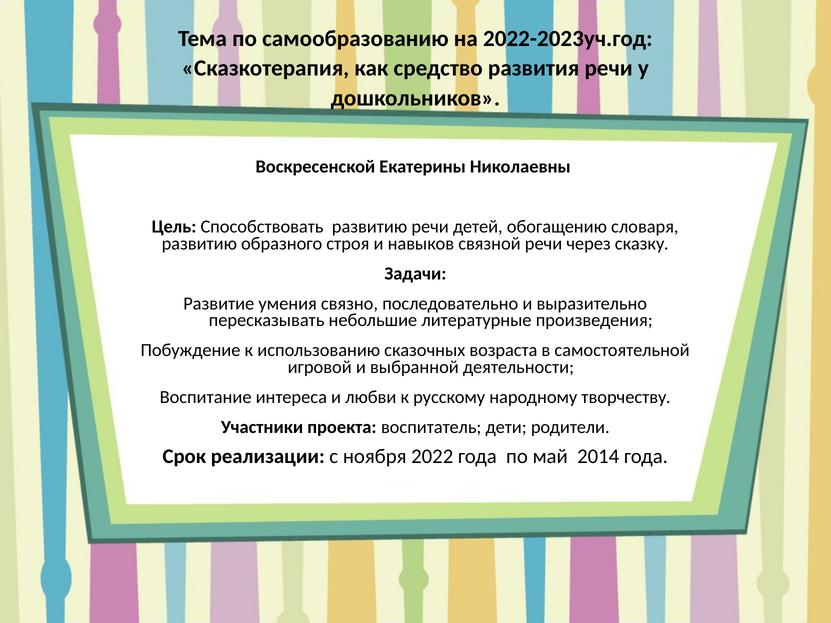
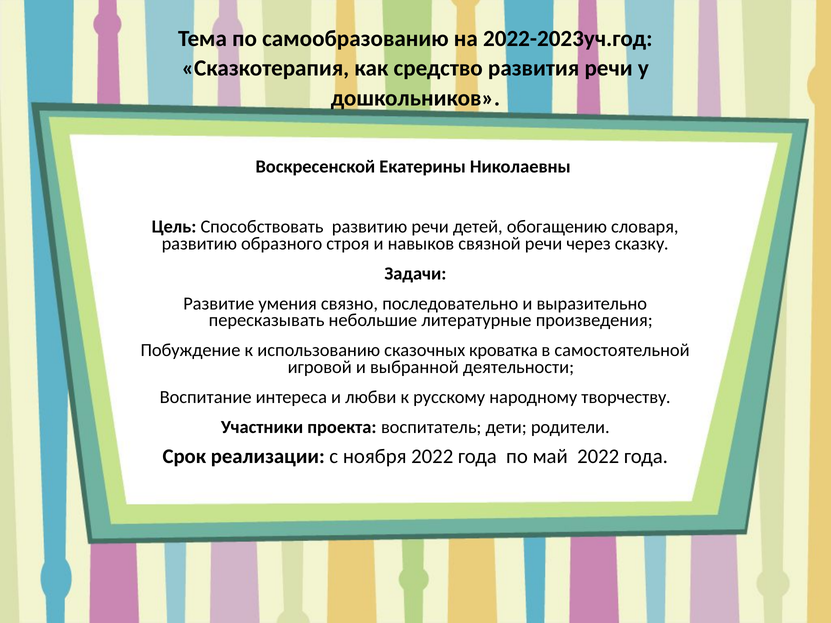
возраста: возраста -> кроватка (503, 350)
май 2014: 2014 -> 2022 (598, 456)
